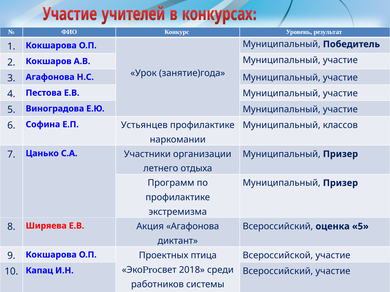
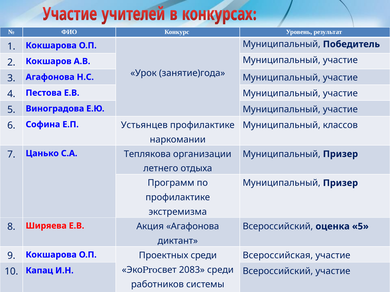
Участники: Участники -> Теплякова (147, 154)
Всероссийской: Всероссийской -> Всероссийская (278, 256)
Проектных птица: птица -> среди (204, 256)
2018: 2018 -> 2083 (192, 270)
